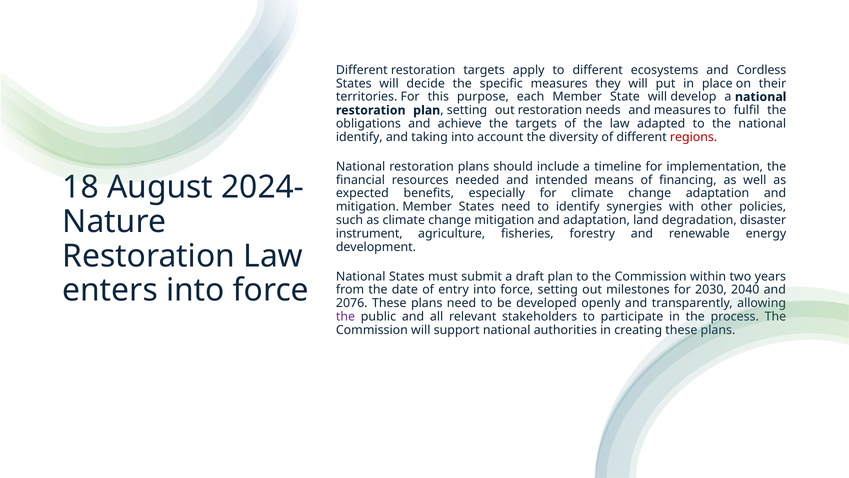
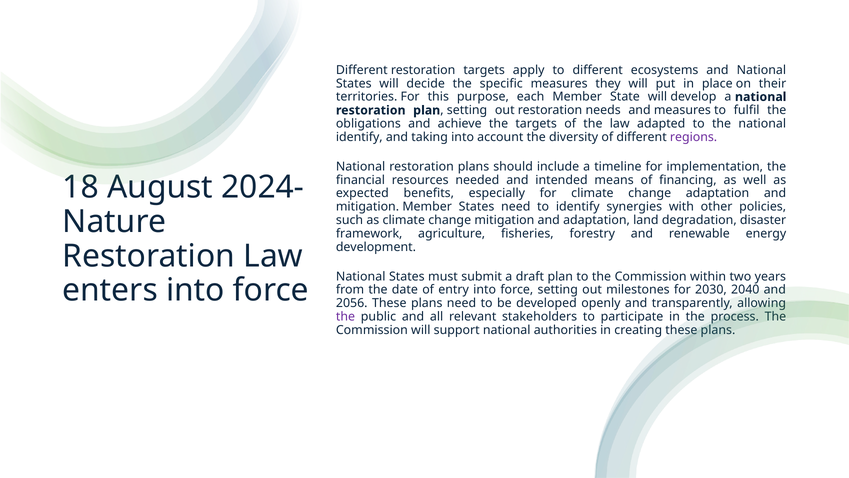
and Cordless: Cordless -> National (761, 70)
regions colour: red -> purple (694, 137)
instrument: instrument -> framework (369, 233)
2076: 2076 -> 2056 (352, 303)
